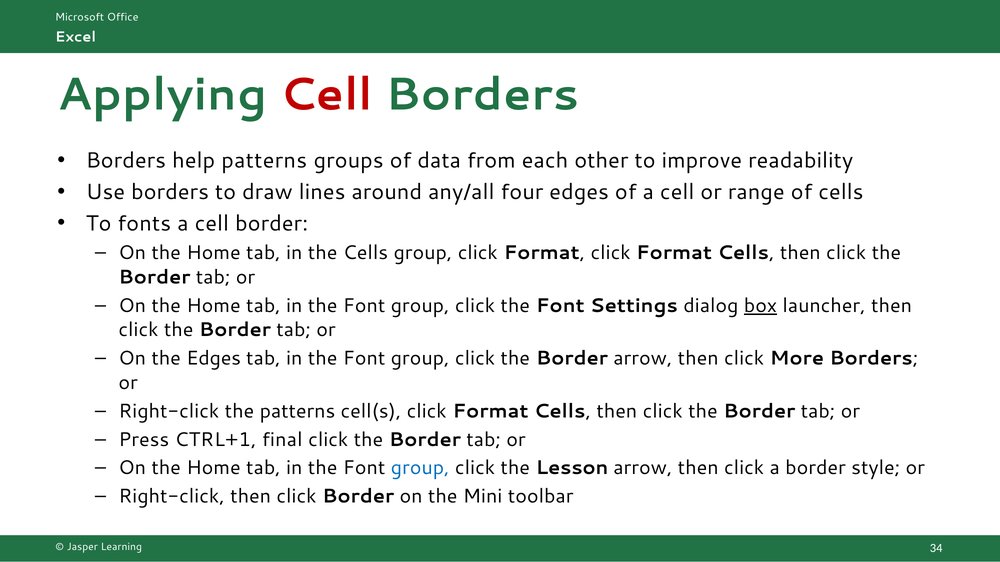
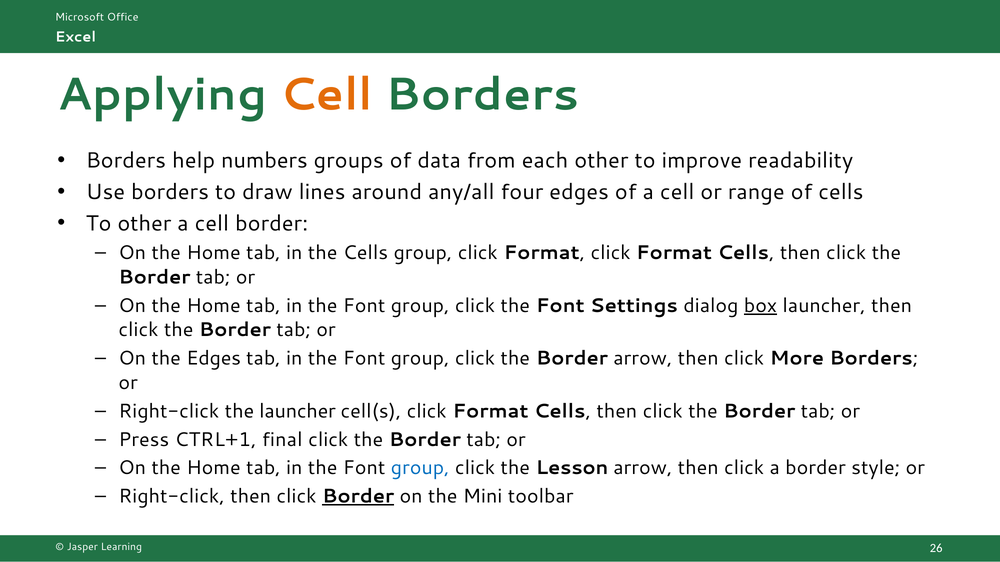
Cell colour: red -> orange (326, 95)
help patterns: patterns -> numbers (264, 161)
To fonts: fonts -> other (144, 224)
the patterns: patterns -> launcher (298, 411)
Border underline: none -> present (358, 497)
34: 34 -> 26 (936, 548)
